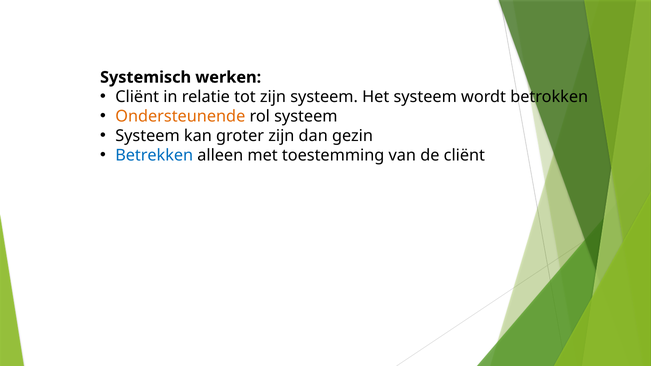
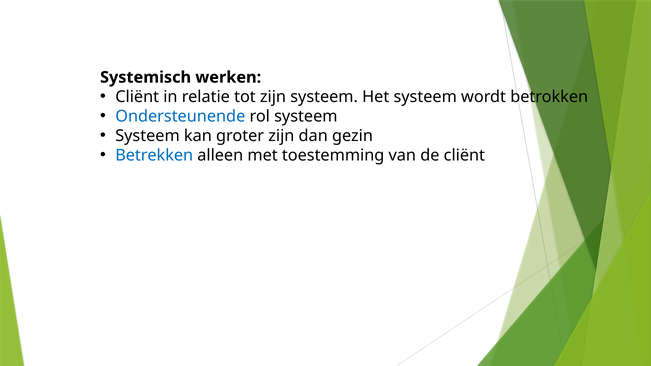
Ondersteunende colour: orange -> blue (180, 116)
